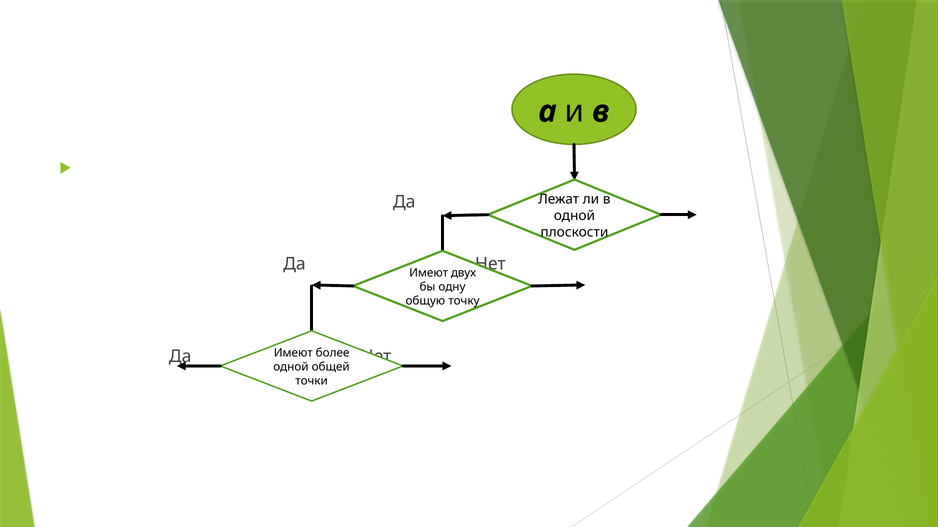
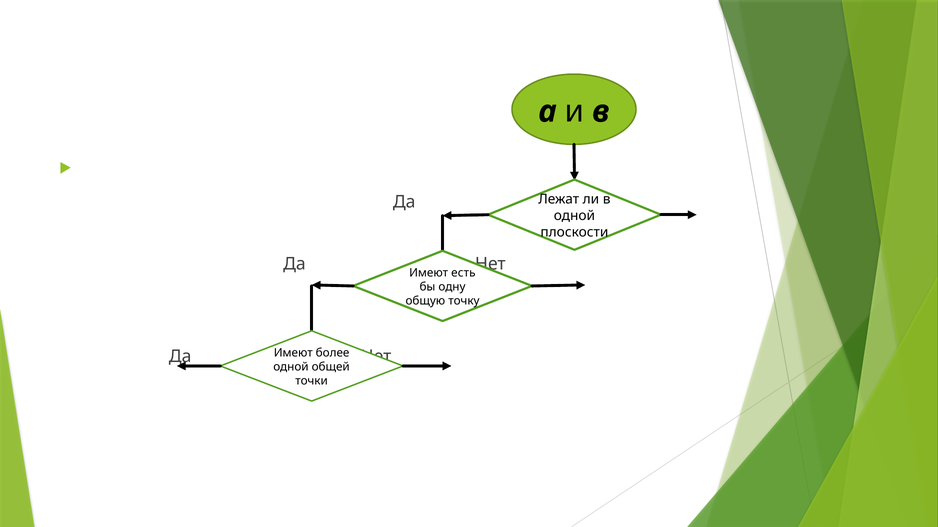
двух: двух -> есть (463, 273)
